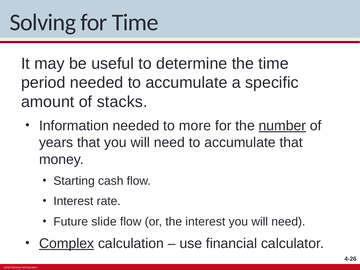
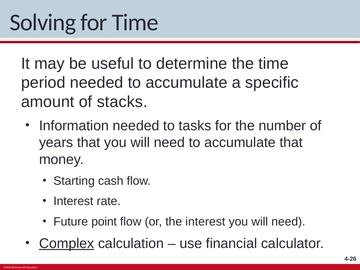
more: more -> tasks (195, 126)
number underline: present -> none (282, 126)
slide: slide -> point (104, 222)
